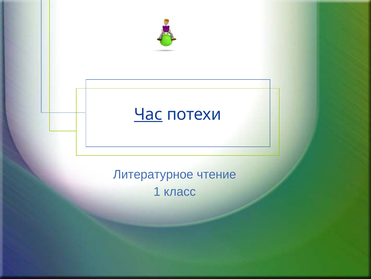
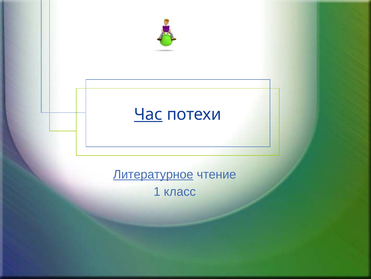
Литературное underline: none -> present (153, 174)
